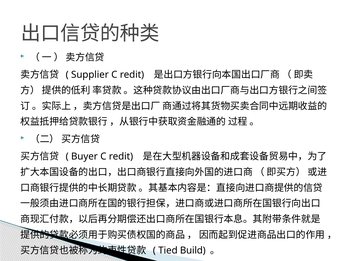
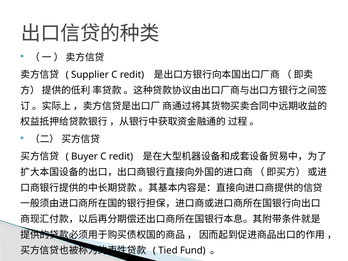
Build: Build -> Fund (193, 251)
